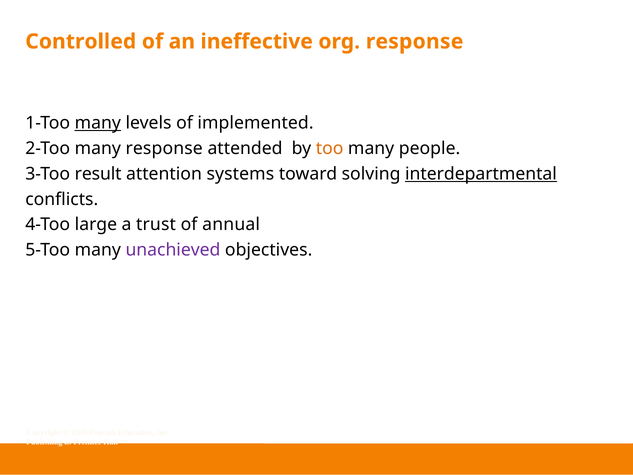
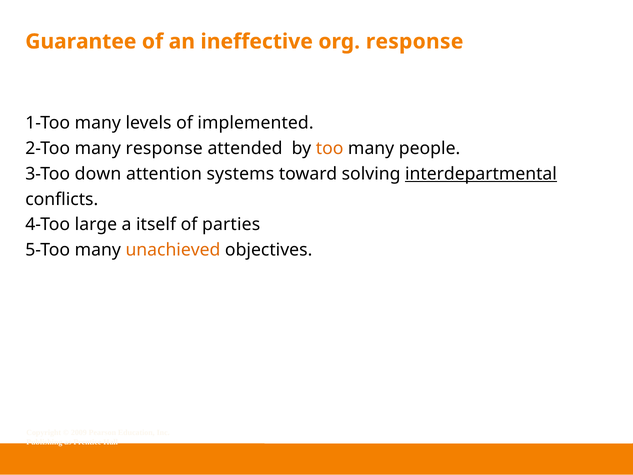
Controlled: Controlled -> Guarantee (81, 42)
many underline: present -> none (98, 123)
result: result -> down (98, 174)
trust: trust -> itself (156, 224)
annual: annual -> parties (231, 224)
unachieved colour: purple -> orange (173, 250)
